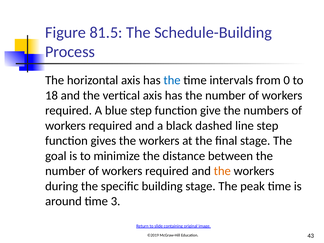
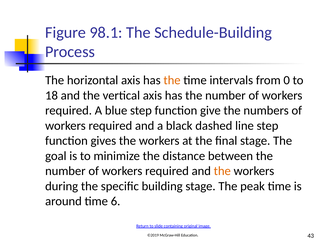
81.5: 81.5 -> 98.1 (106, 32)
the colour: blue -> orange (172, 80)
3: 3 -> 6 (116, 201)
